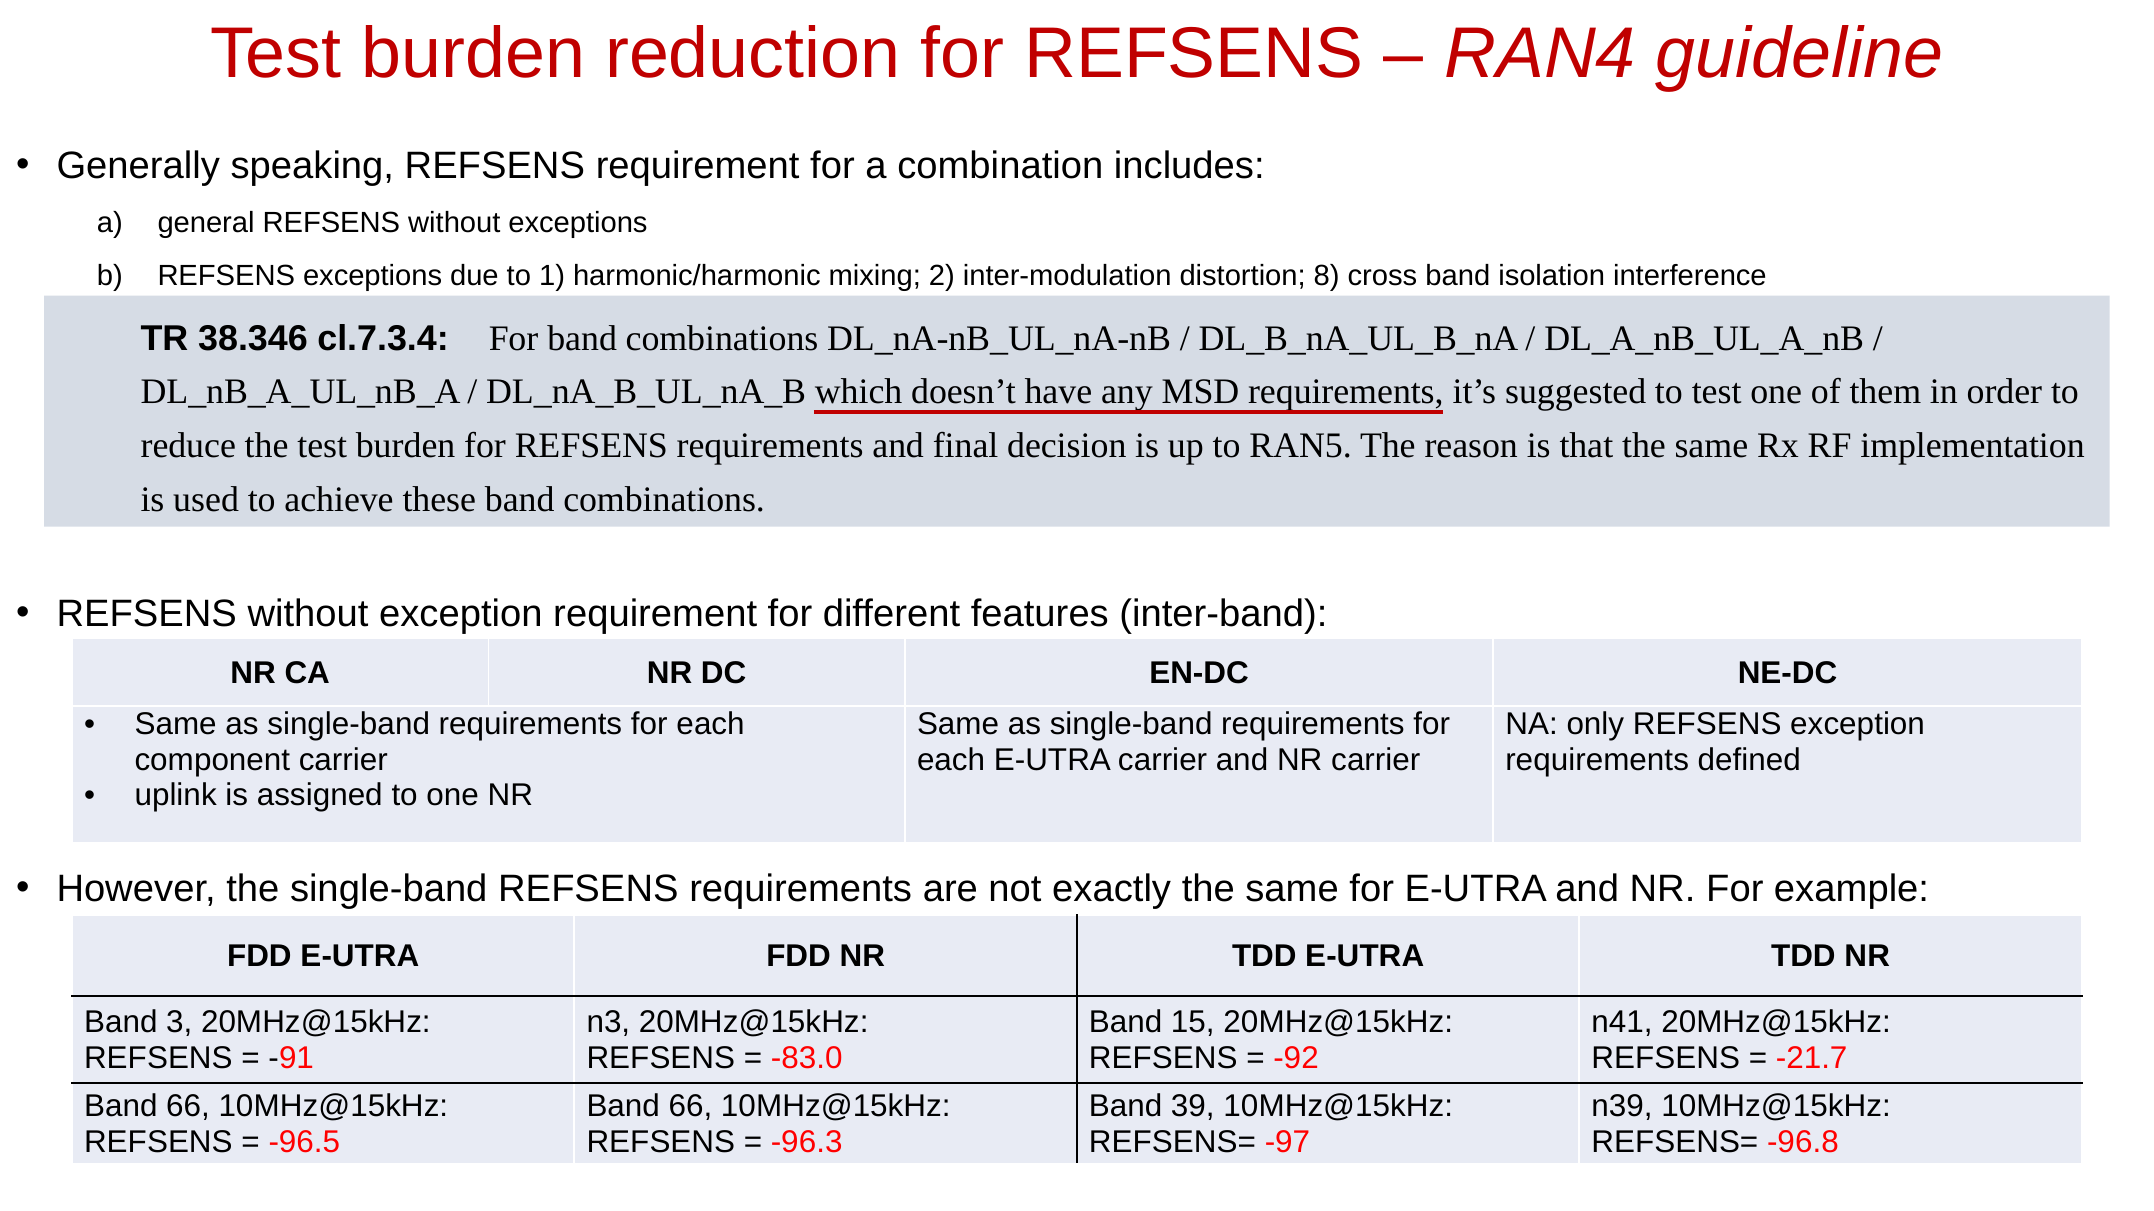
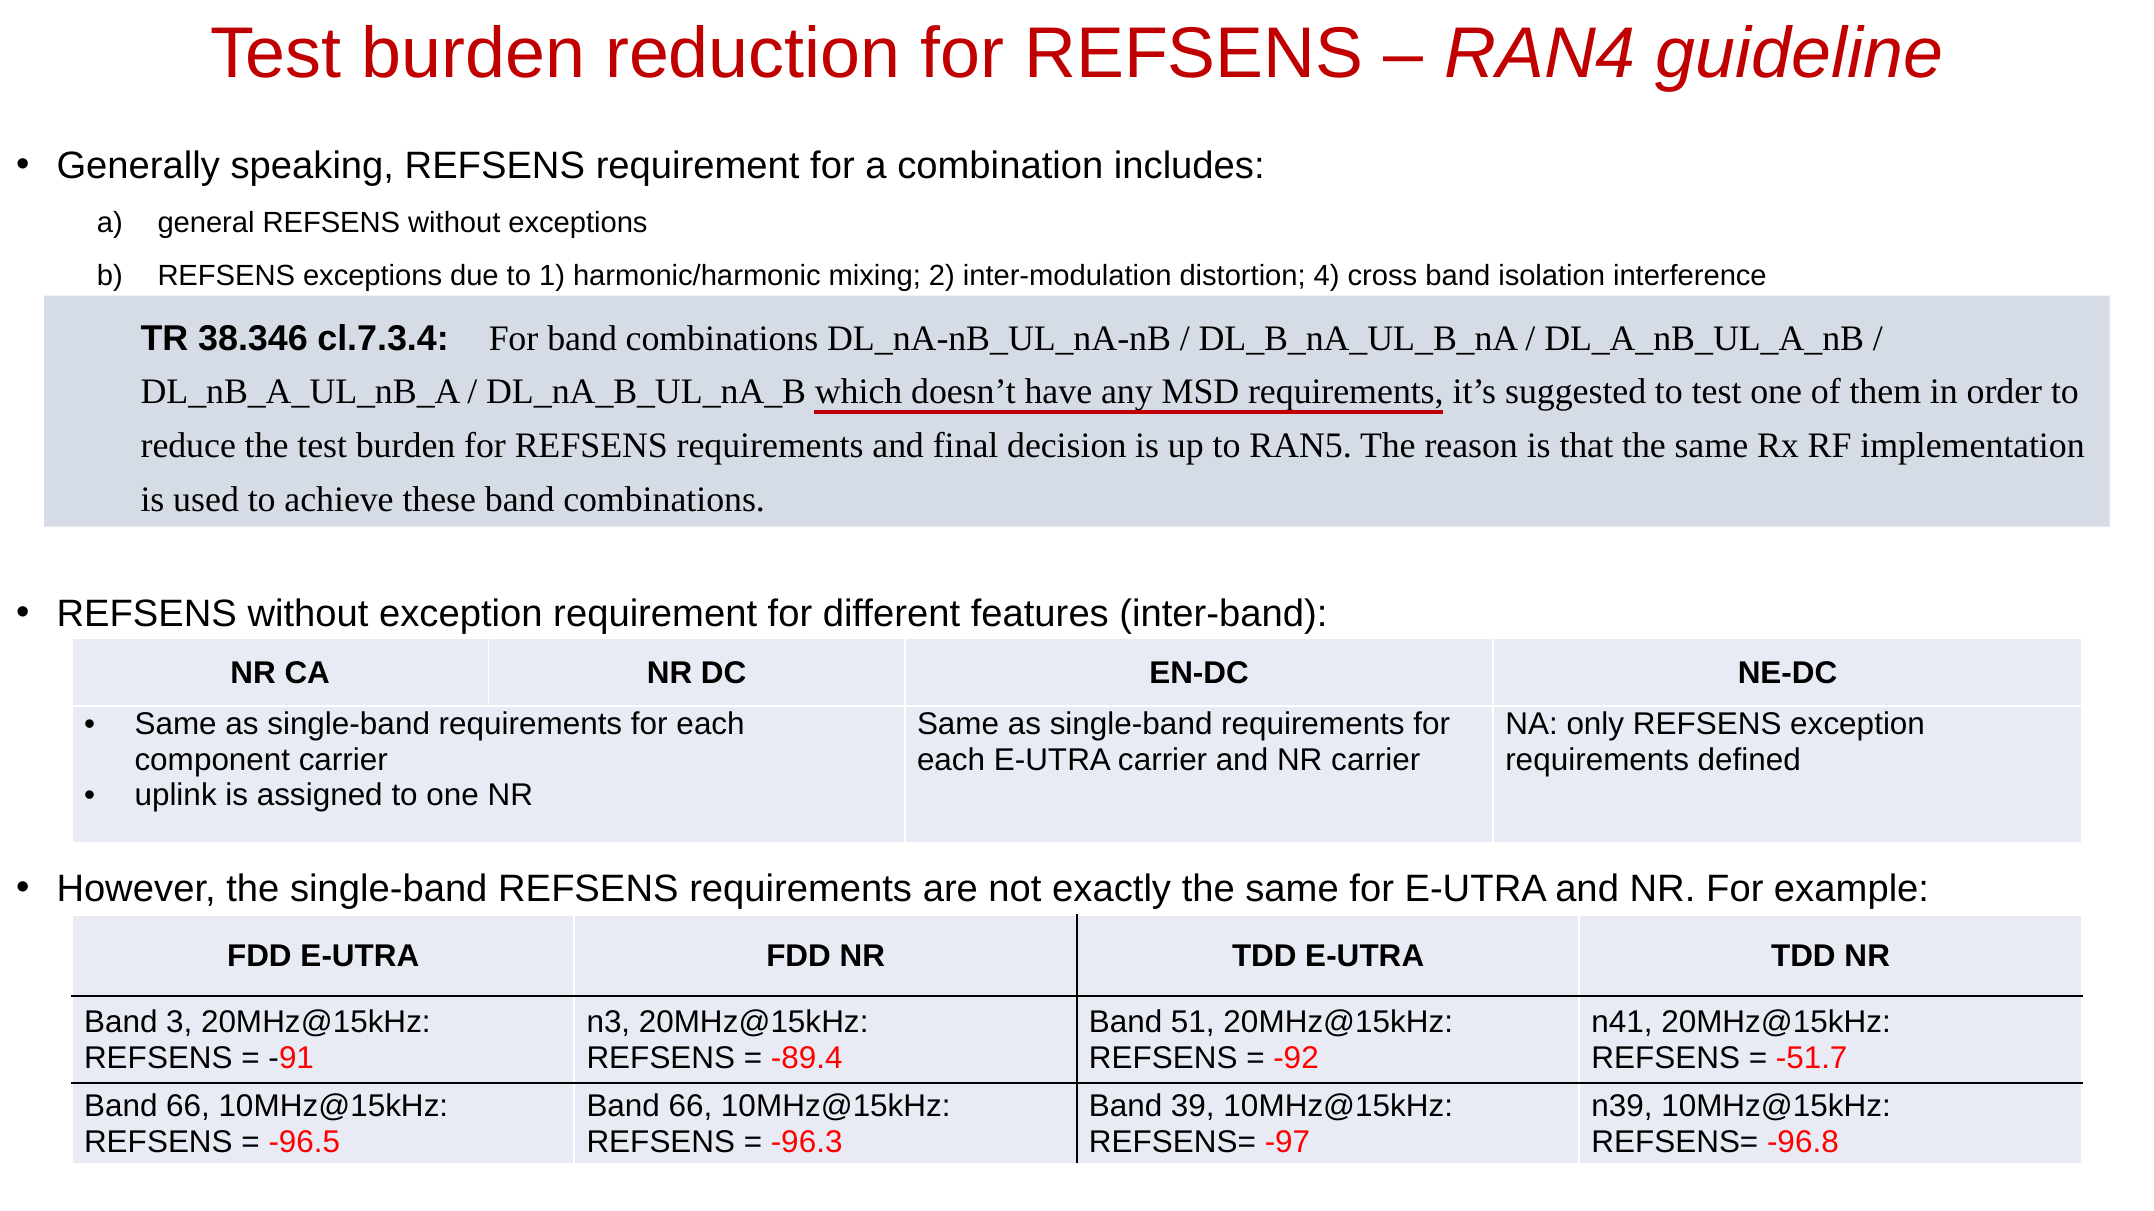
8: 8 -> 4 (1327, 276)
15: 15 -> 51 (1193, 1023)
-83.0: -83.0 -> -89.4 (807, 1058)
-21.7: -21.7 -> -51.7 (1812, 1058)
